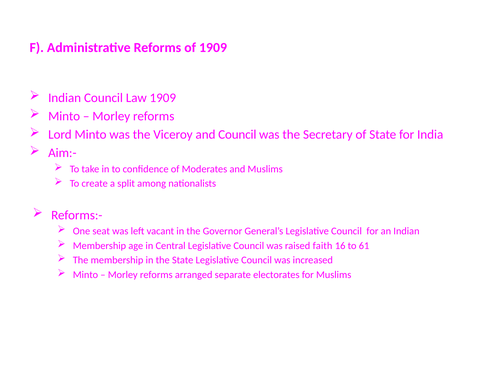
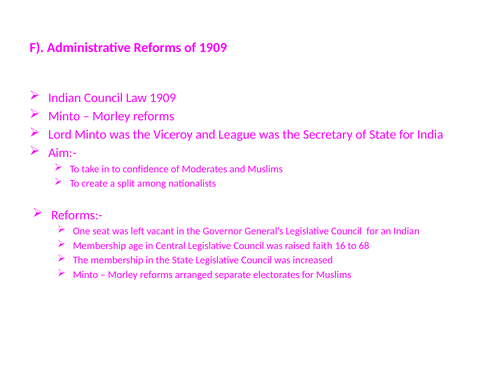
and Council: Council -> League (237, 134)
61: 61 -> 68 (364, 245)
